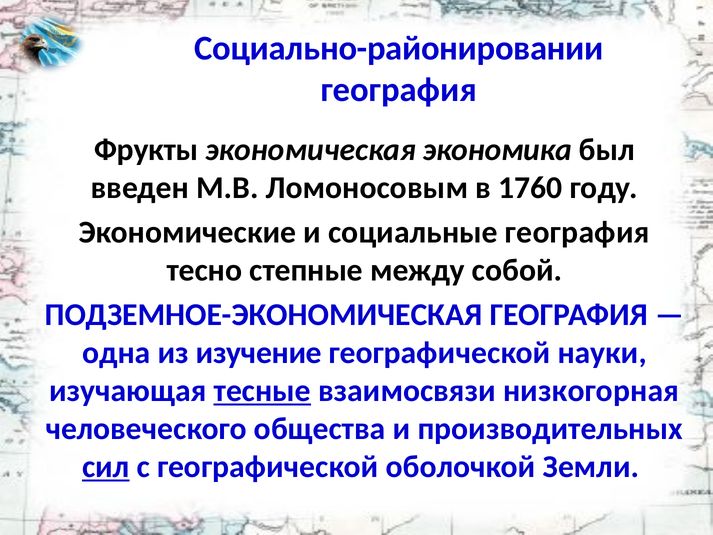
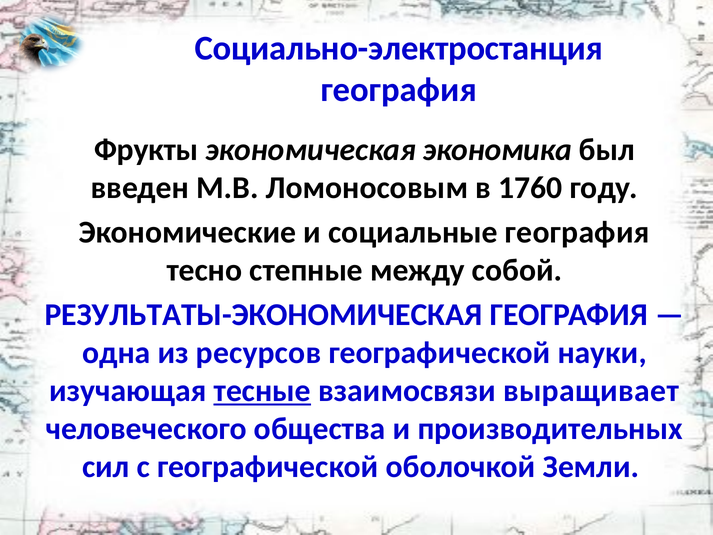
Социально-районировании: Социально-районировании -> Социально-электростанция (399, 48)
ПОДЗЕМНОЕ-ЭКОНОМИЧЕСКАЯ: ПОДЗЕМНОЕ-ЭКОНОМИЧЕСКАЯ -> РЕЗУЛЬТАТЫ-ЭКОНОМИЧЕСКАЯ (264, 315)
изучение: изучение -> ресурсов (259, 353)
низкогорная: низкогорная -> выращивает (591, 391)
сил underline: present -> none (106, 467)
